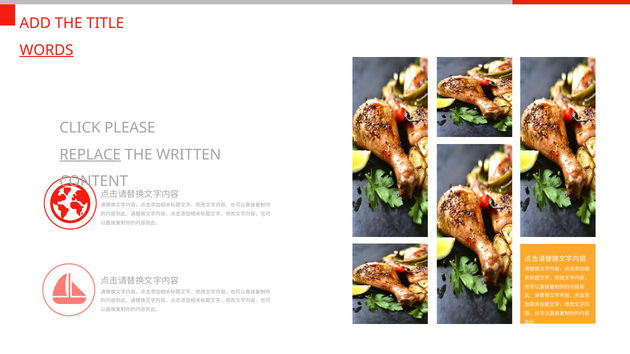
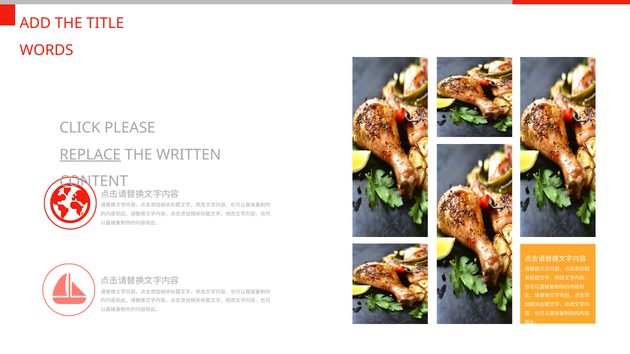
WORDS underline: present -> none (46, 50)
